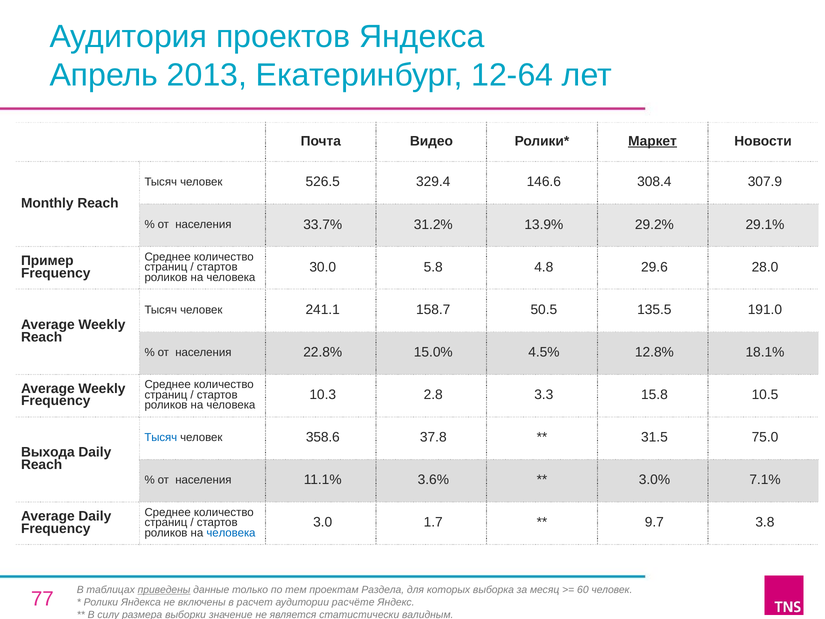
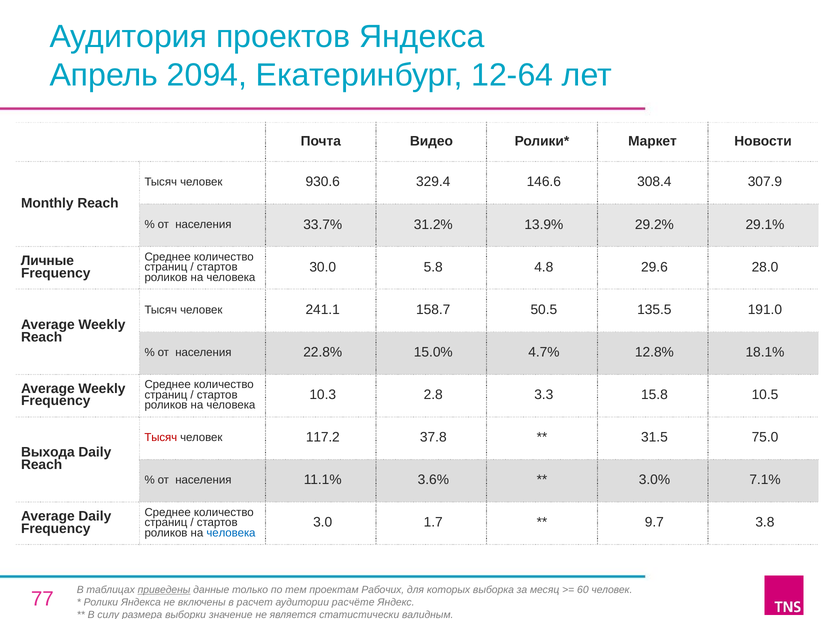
2013: 2013 -> 2094 (207, 75)
Маркет underline: present -> none (653, 141)
526.5: 526.5 -> 930.6 (323, 182)
Пример: Пример -> Личные (47, 261)
4.5%: 4.5% -> 4.7% (544, 352)
Тысяч colour: blue -> red (161, 437)
358.6: 358.6 -> 117.2 (323, 437)
Раздела: Раздела -> Рабочих (383, 590)
